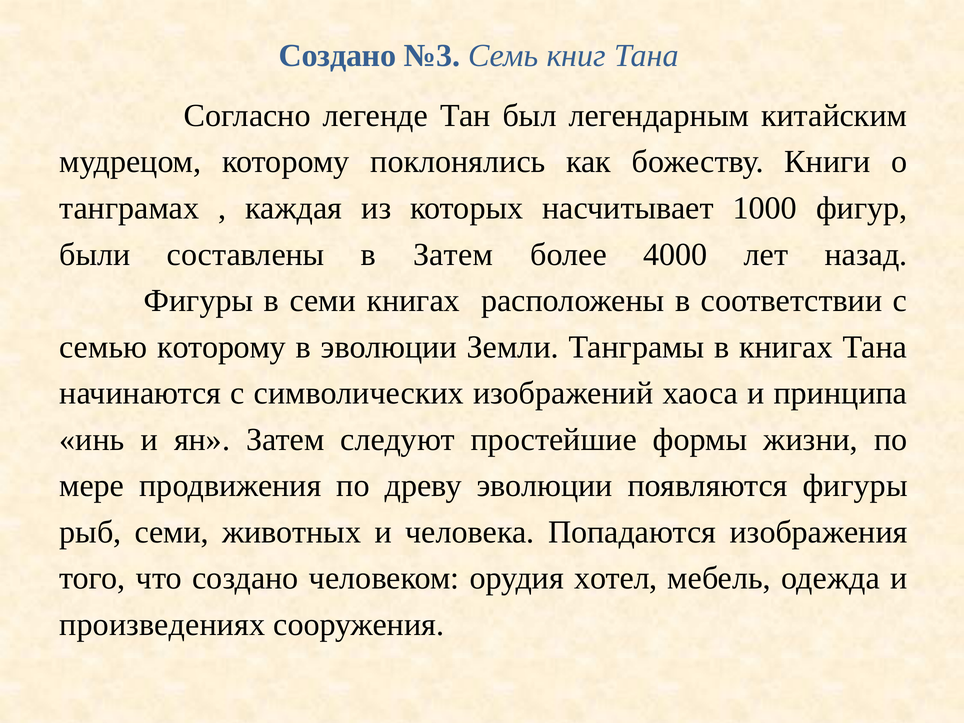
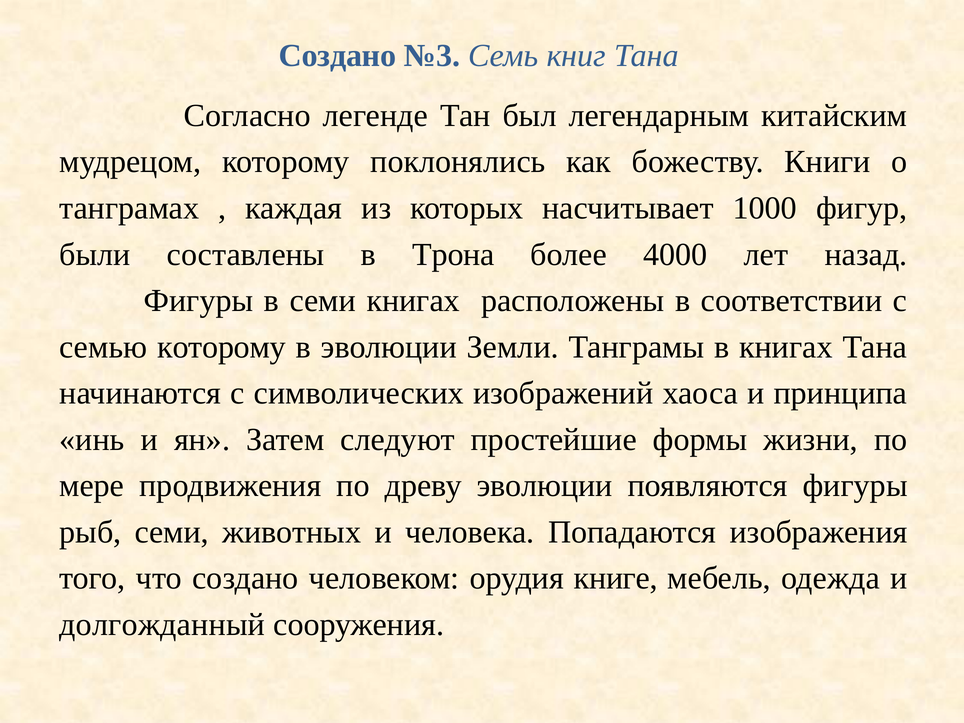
в Затем: Затем -> Трона (453, 254)
хотел: хотел -> книге (616, 578)
произведениях: произведениях -> долгожданный (162, 625)
